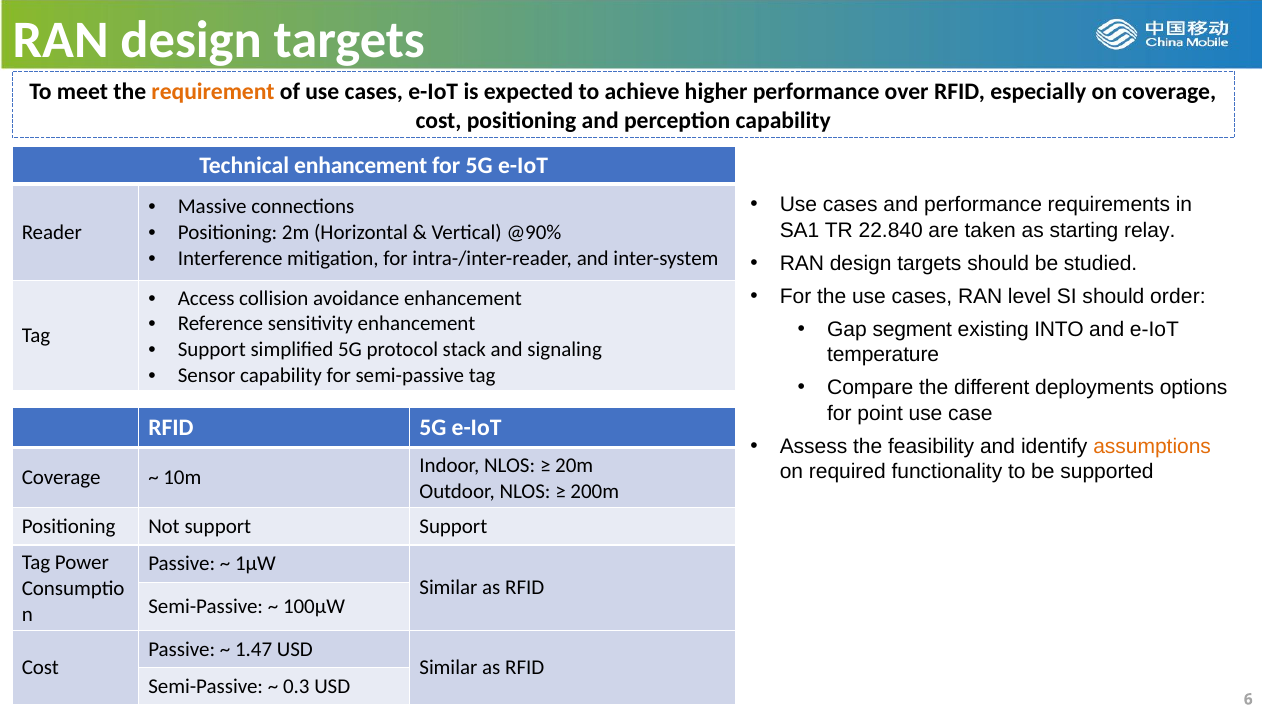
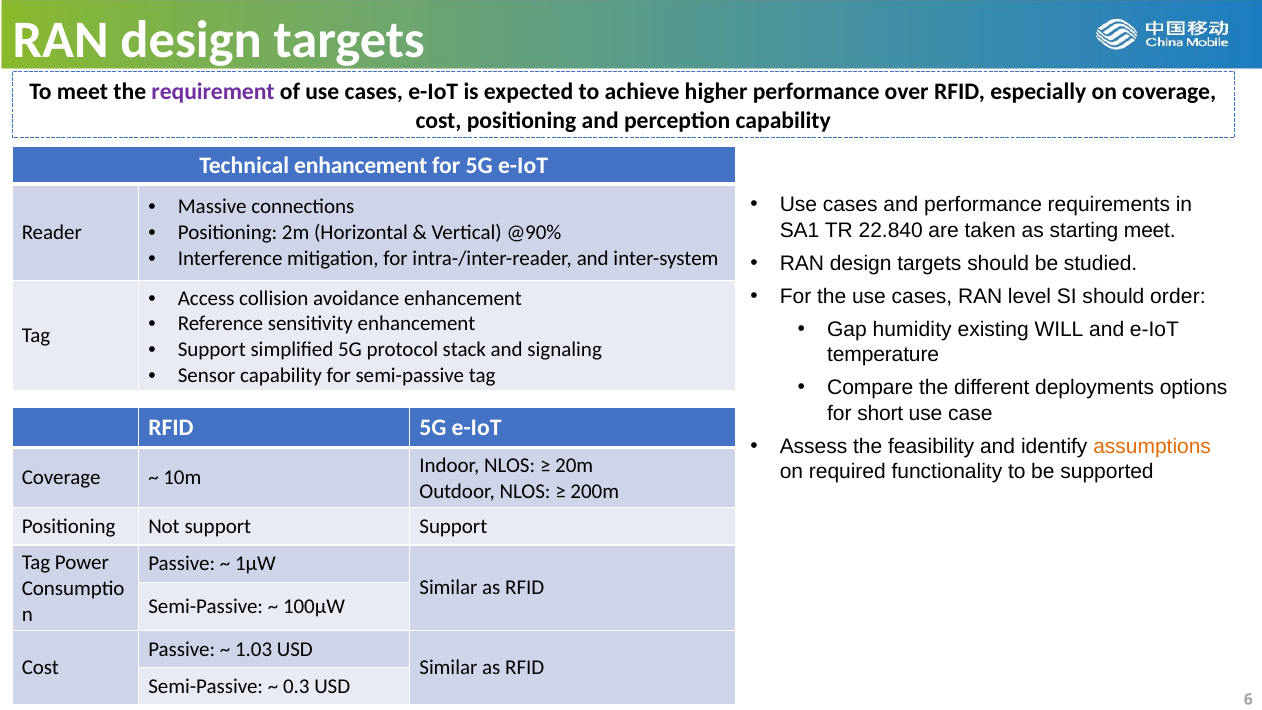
requirement colour: orange -> purple (213, 92)
starting relay: relay -> meet (1150, 230)
segment: segment -> humidity (912, 330)
INTO: INTO -> WILL (1059, 330)
point: point -> short (880, 413)
1.47: 1.47 -> 1.03 (254, 649)
